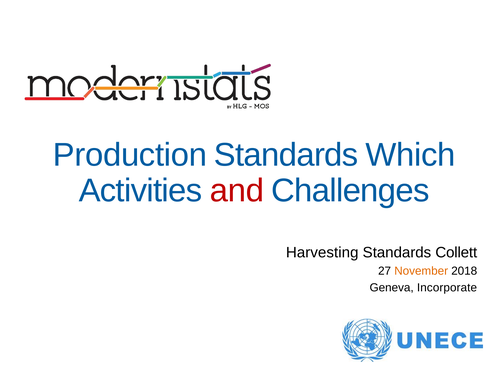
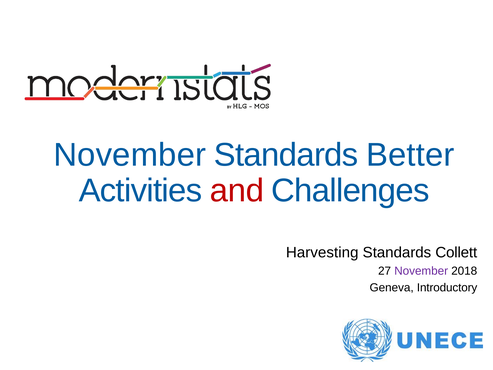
Production: Production -> November (130, 155)
Which: Which -> Better (410, 155)
November colour: orange -> purple (421, 271)
Incorporate: Incorporate -> Introductory (447, 288)
